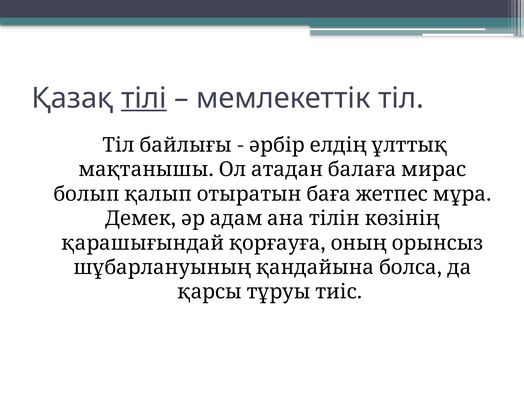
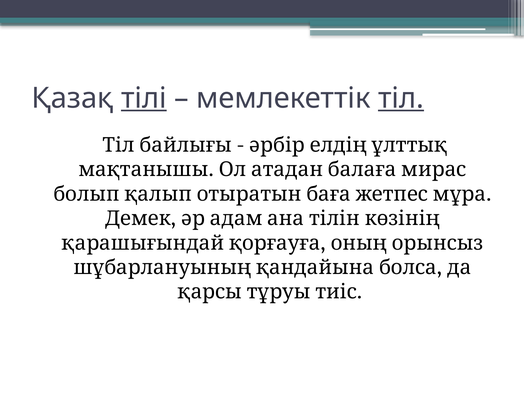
тіл underline: none -> present (401, 98)
